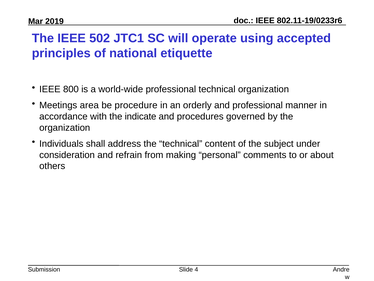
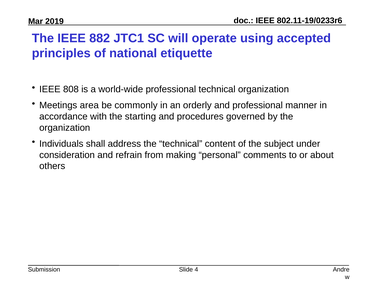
502: 502 -> 882 (100, 38)
800: 800 -> 808 (71, 89)
procedure: procedure -> commonly (136, 105)
indicate: indicate -> starting (140, 116)
